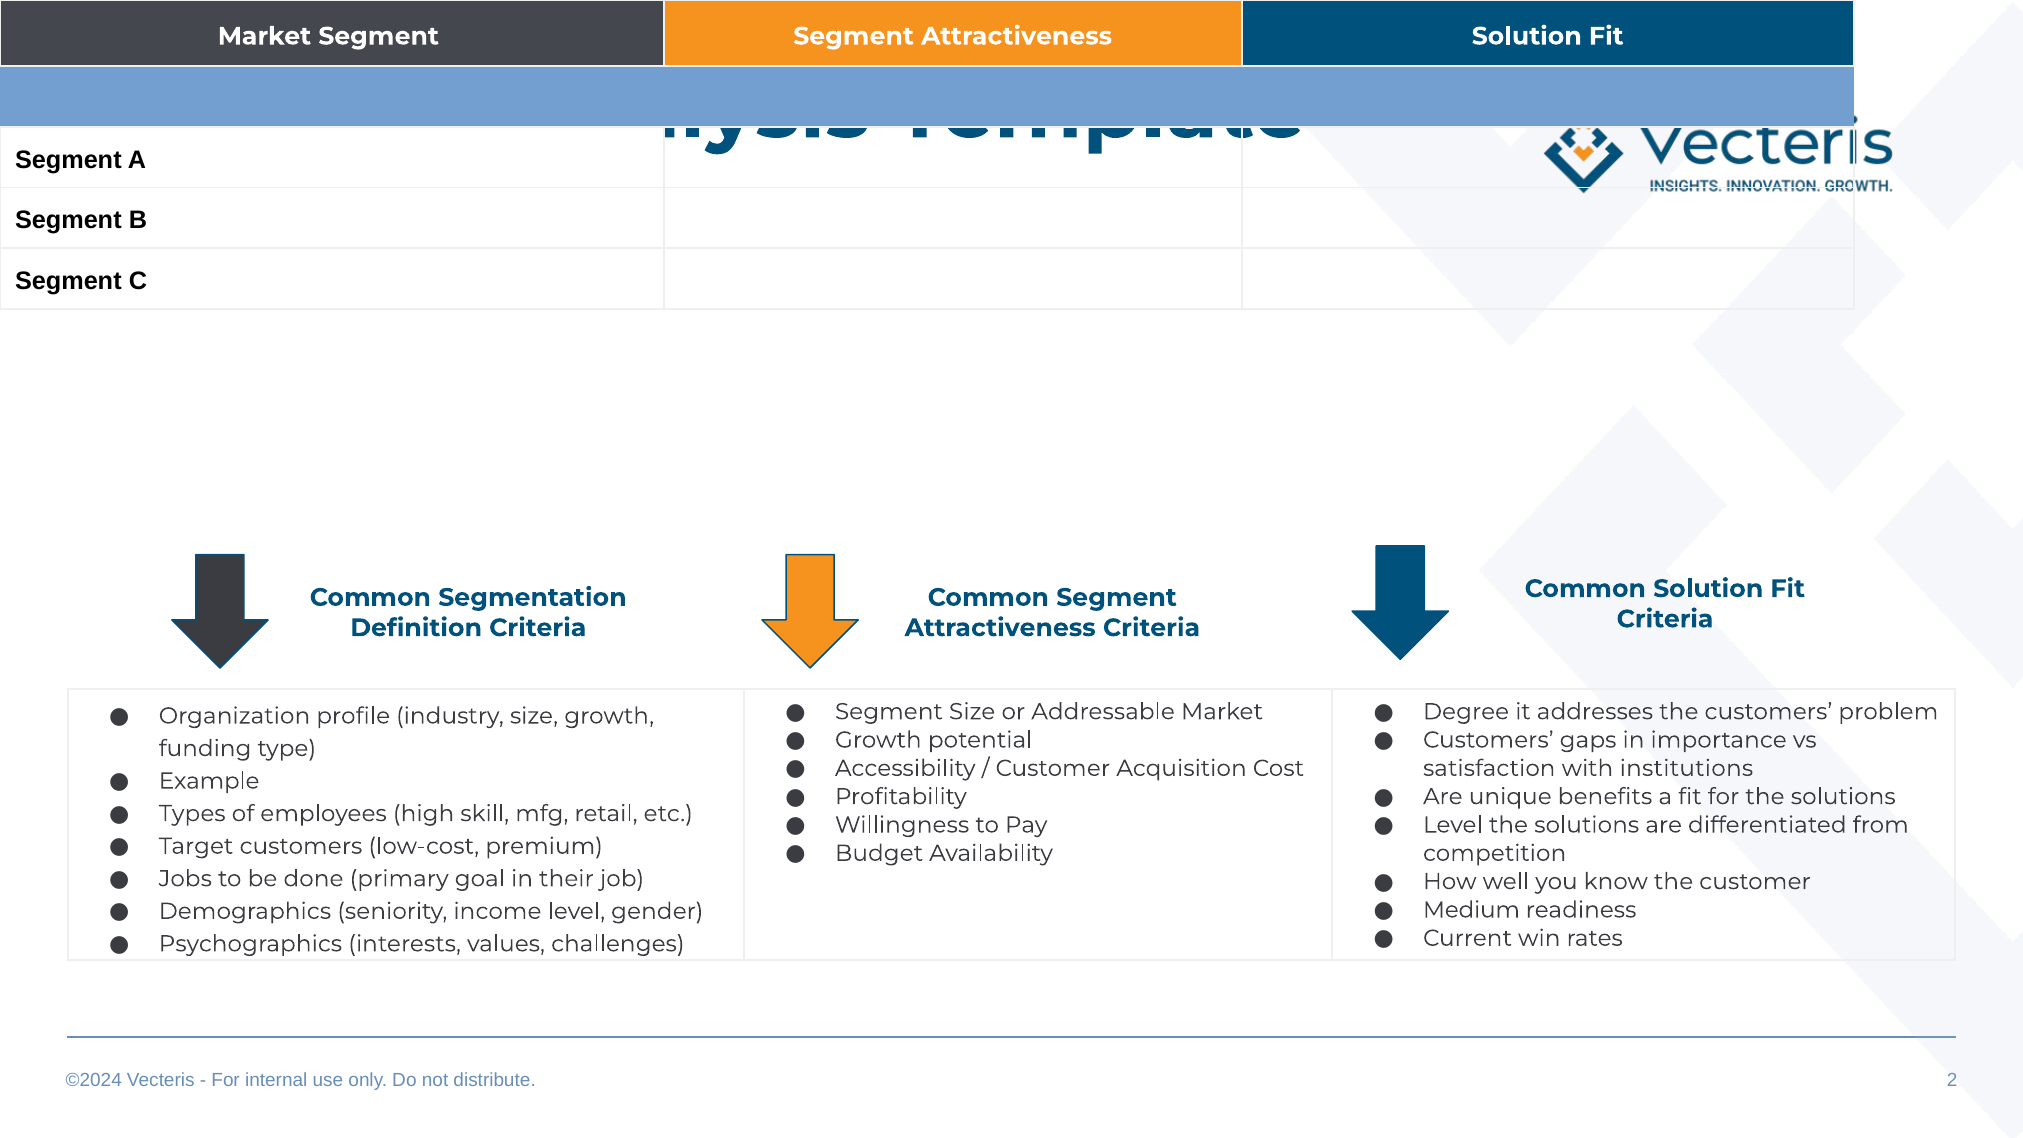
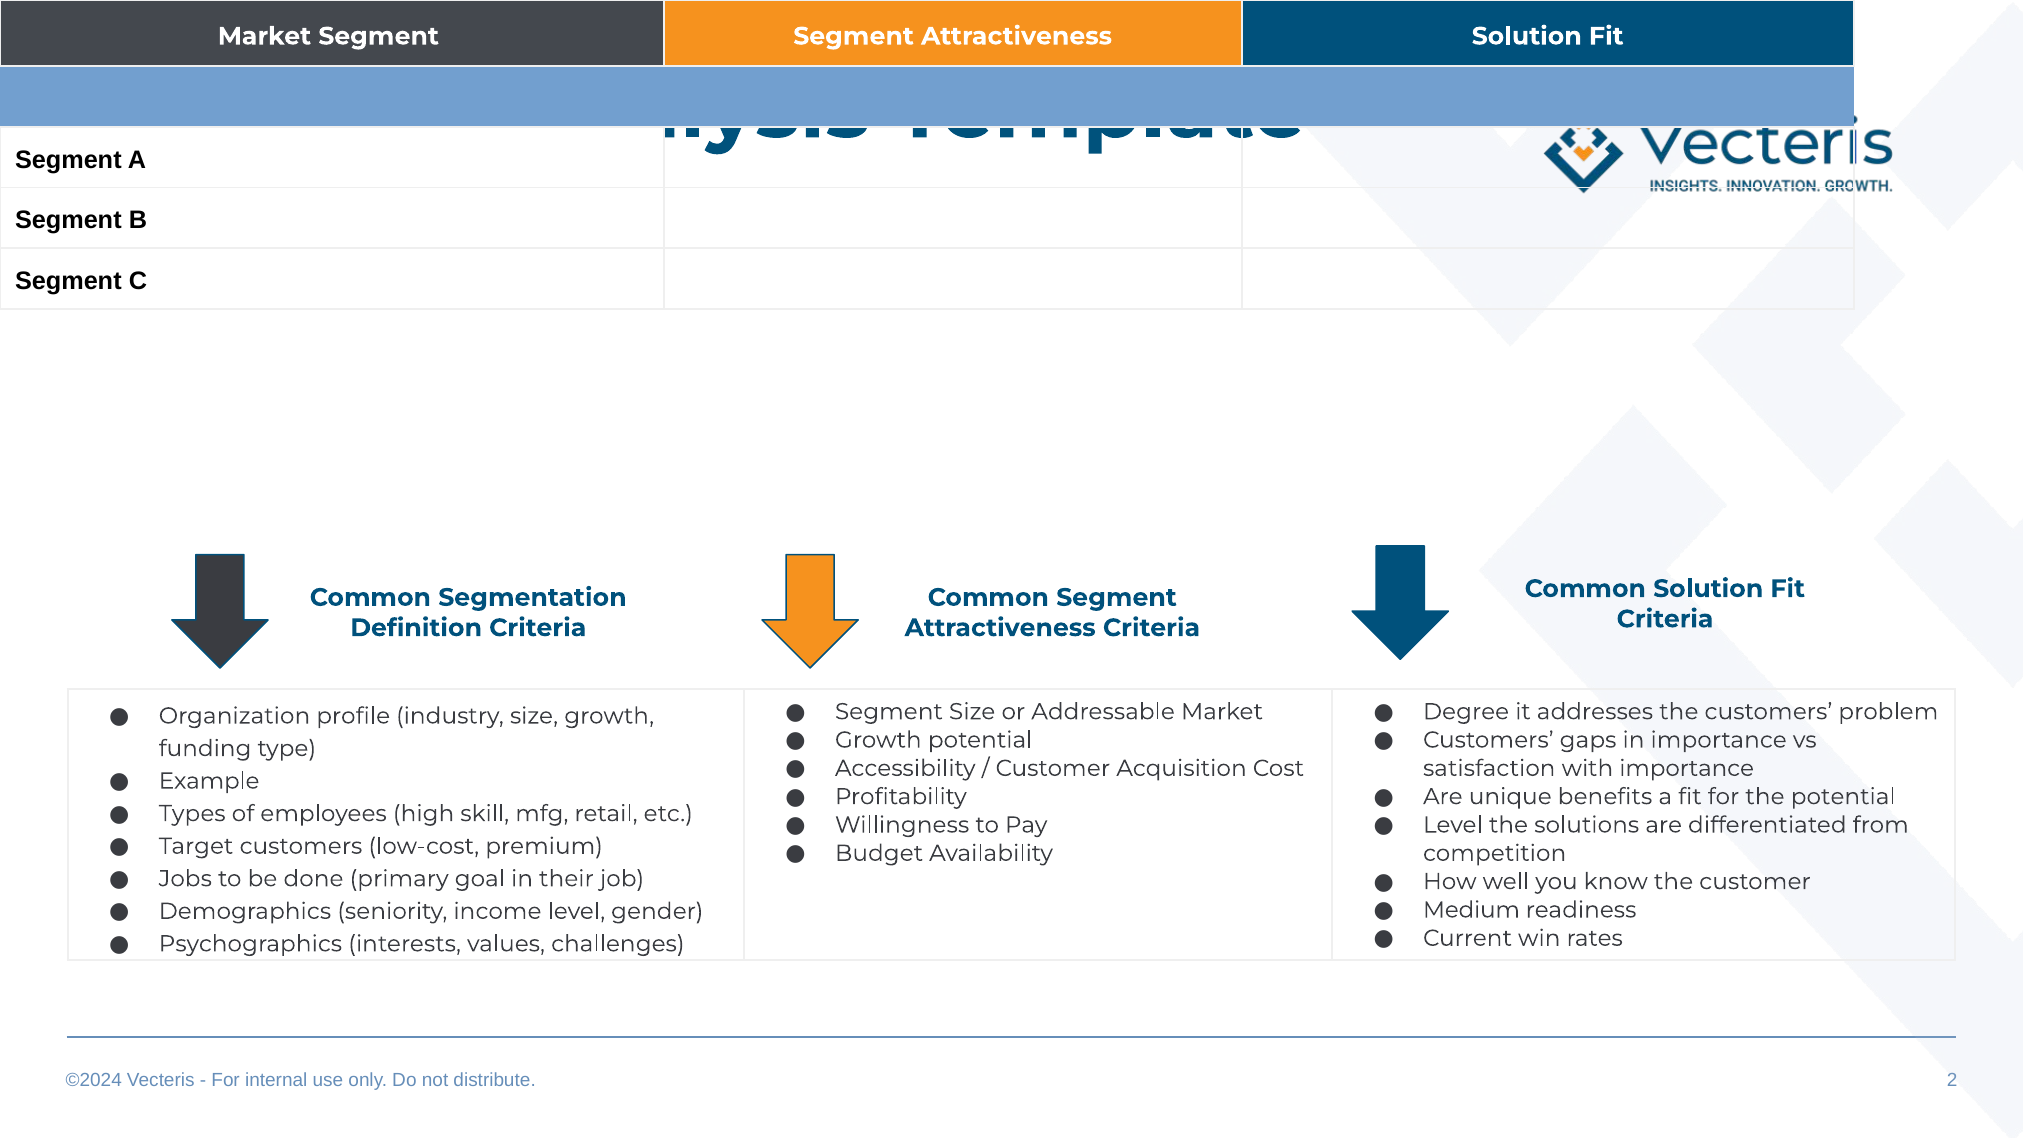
with institutions: institutions -> importance (1687, 768)
for the solutions: solutions -> potential (1843, 797)
